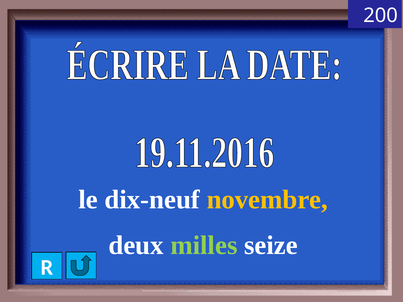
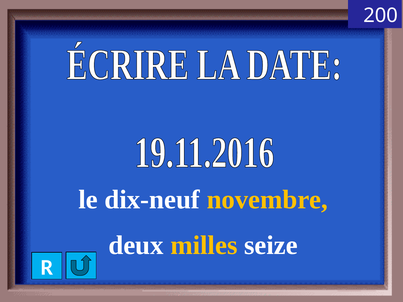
milles colour: light green -> yellow (204, 246)
